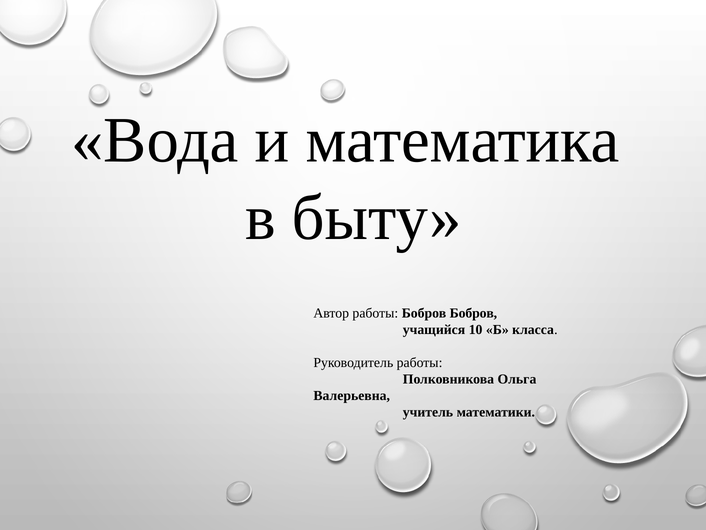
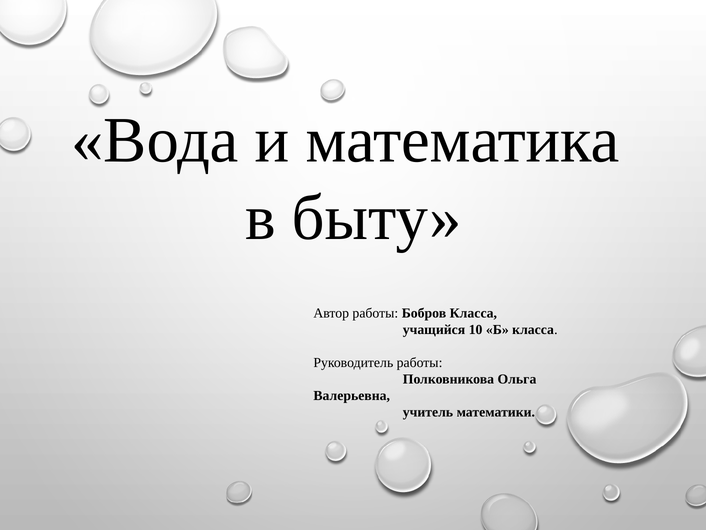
Бобров Бобров: Бобров -> Класса (473, 313)
